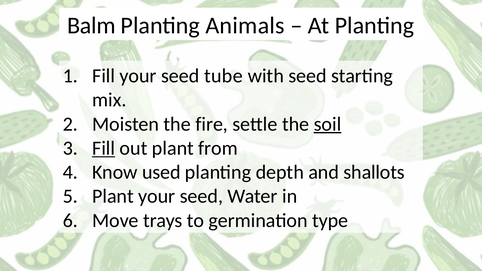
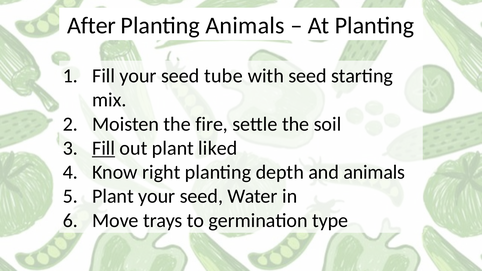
Balm: Balm -> After (91, 26)
soil underline: present -> none (328, 124)
from: from -> liked (218, 148)
used: used -> right (161, 172)
and shallots: shallots -> animals (374, 172)
